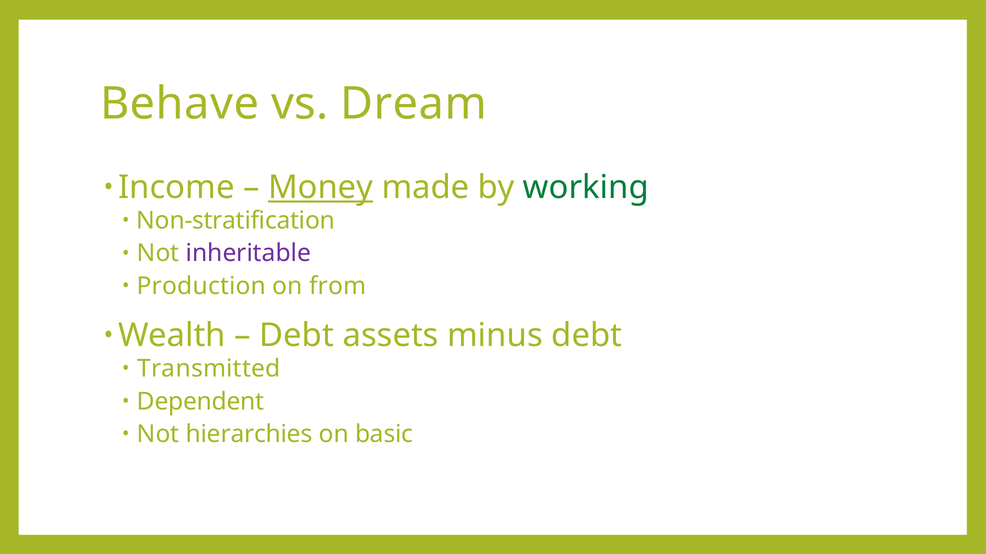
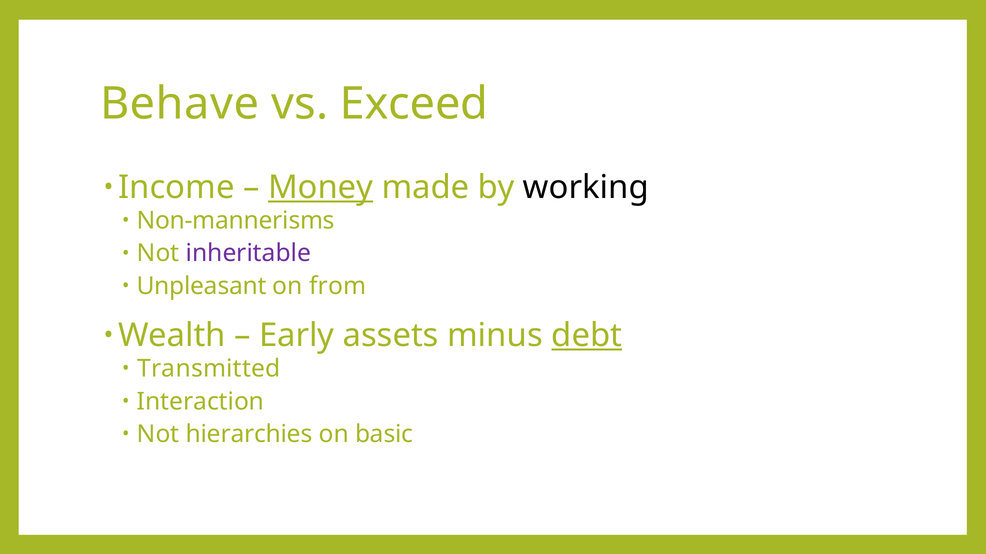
Dream: Dream -> Exceed (414, 104)
working colour: green -> black (586, 188)
Non-stratification: Non-stratification -> Non-mannerisms (236, 221)
Production: Production -> Unpleasant (202, 286)
Debt: Debt -> Early (297, 336)
debt underline: none -> present (587, 336)
Dependent: Dependent -> Interaction (200, 402)
